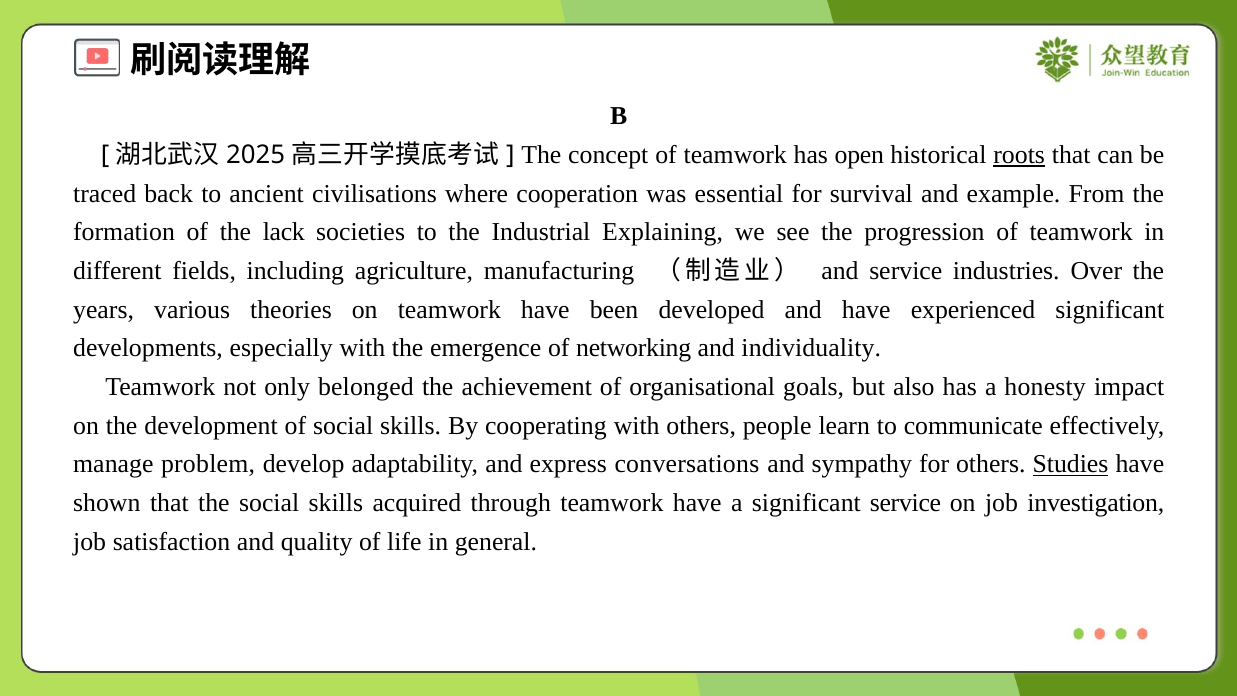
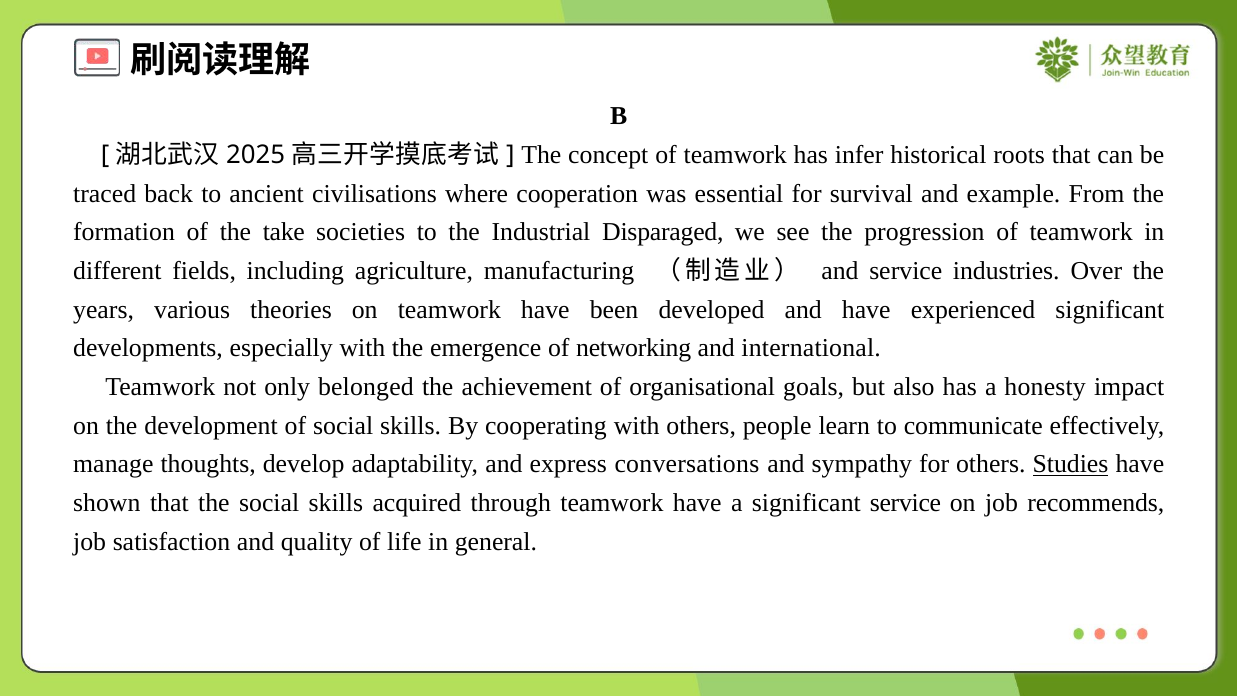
open: open -> infer (859, 155)
roots underline: present -> none (1019, 155)
lack: lack -> take (284, 232)
Explaining: Explaining -> Disparaged (663, 232)
individuality: individuality -> international (811, 348)
problem: problem -> thoughts (208, 464)
investigation: investigation -> recommends (1096, 503)
